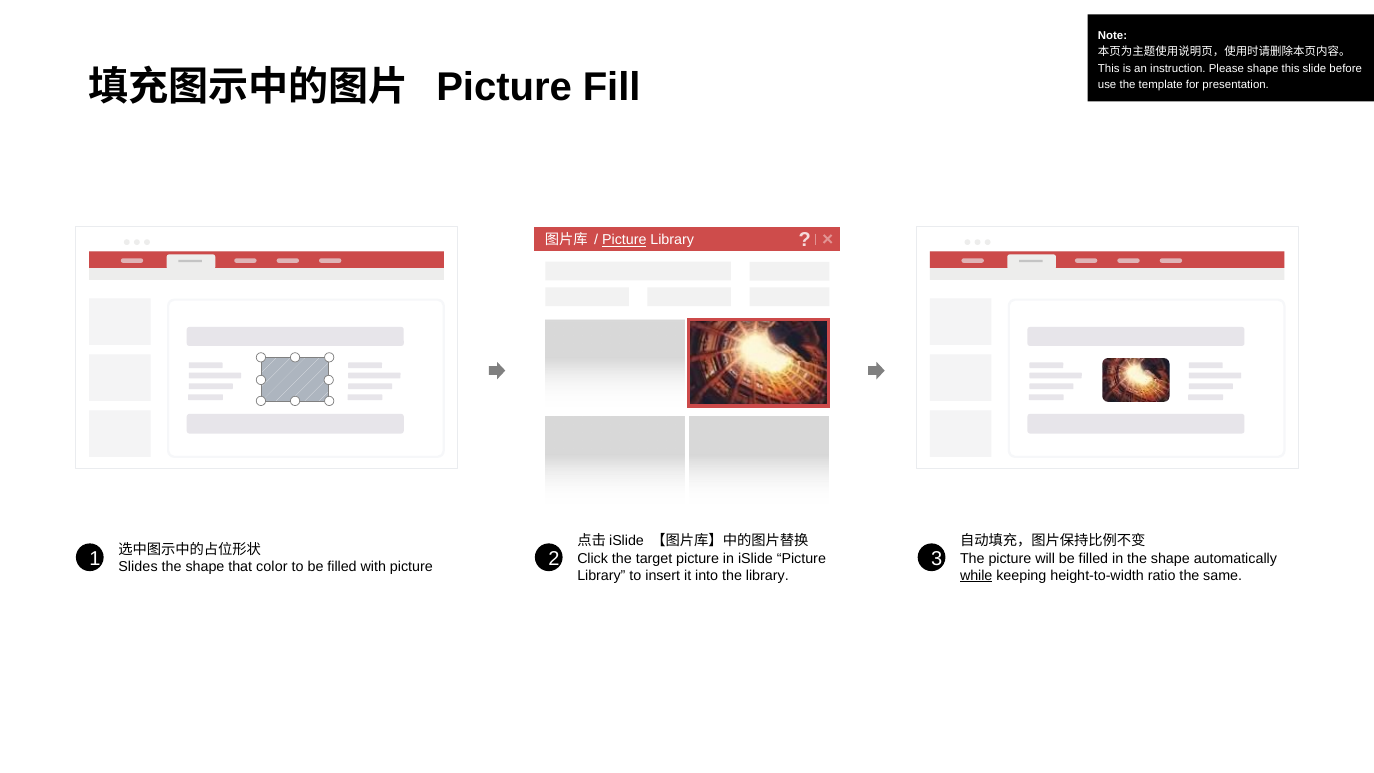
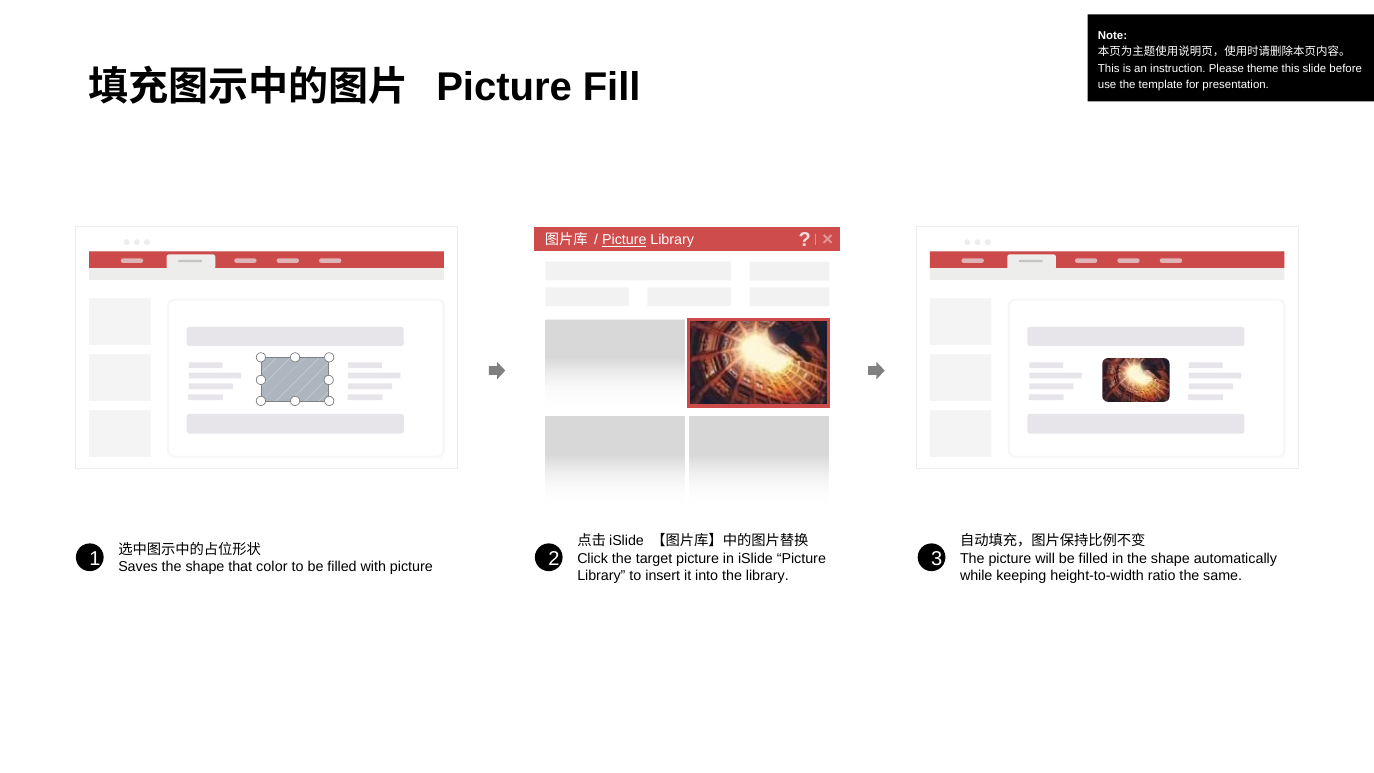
Please shape: shape -> theme (1263, 68)
Slides: Slides -> Saves (138, 567)
while underline: present -> none (976, 575)
